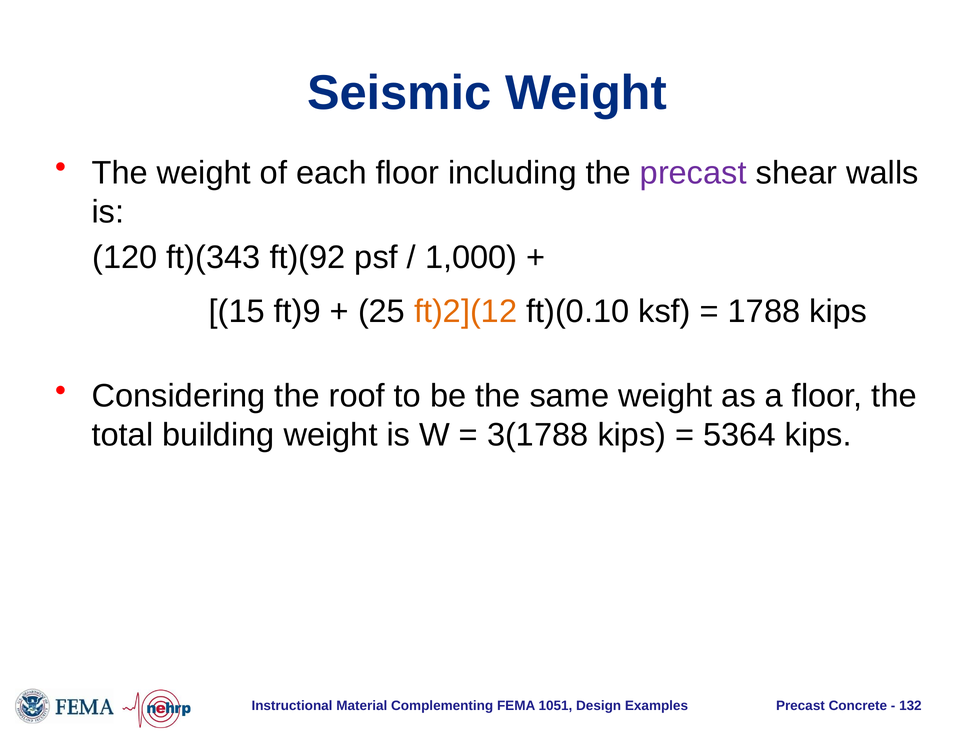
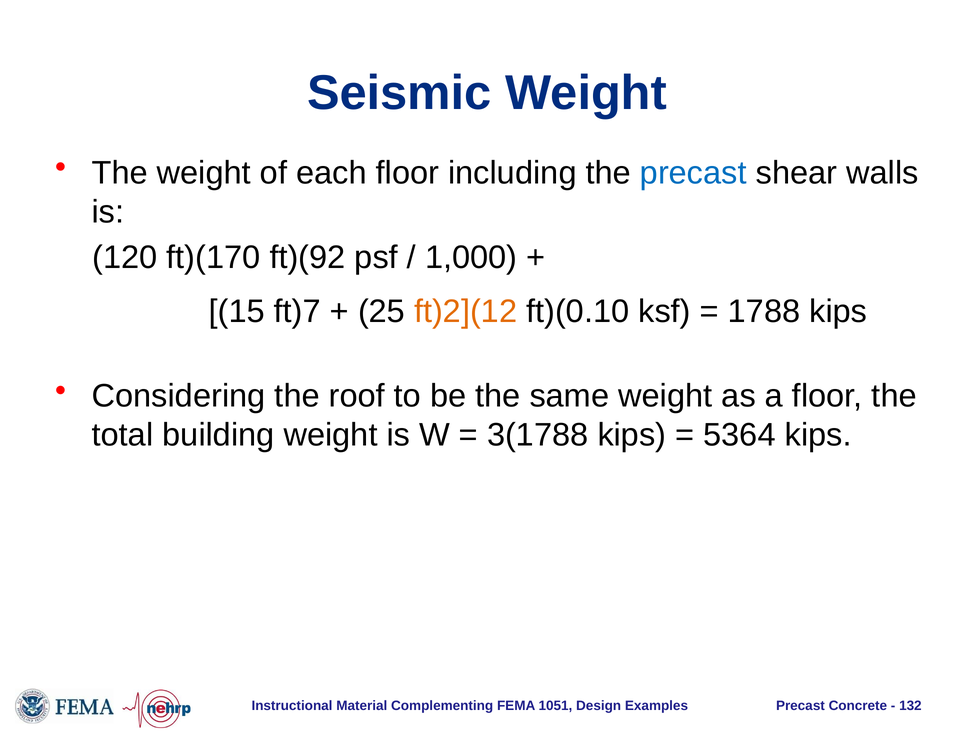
precast colour: purple -> blue (693, 173)
ft)(343: ft)(343 -> ft)(170 (213, 258)
ft)9: ft)9 -> ft)7 (297, 311)
